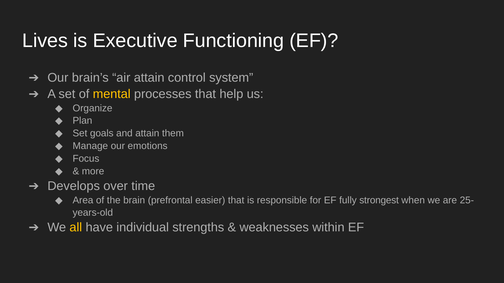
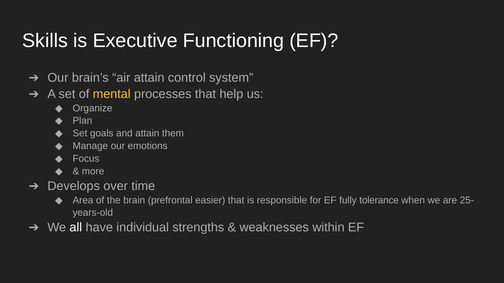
Lives: Lives -> Skills (45, 41)
strongest: strongest -> tolerance (379, 200)
all colour: yellow -> white (76, 228)
